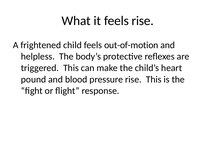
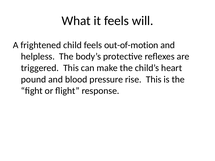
feels rise: rise -> will (143, 21)
